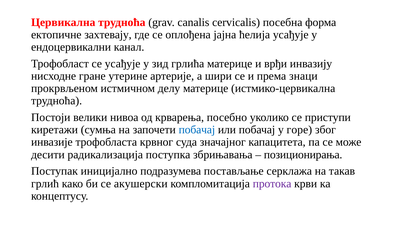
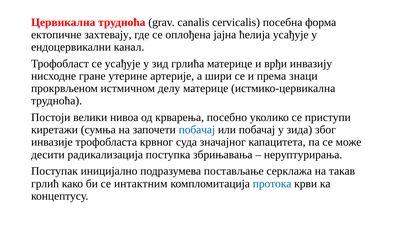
горе: горе -> зида (299, 130)
позиционирања: позиционирања -> неруптурирања (303, 155)
акушерски: акушерски -> интактним (141, 184)
протока colour: purple -> blue (272, 184)
